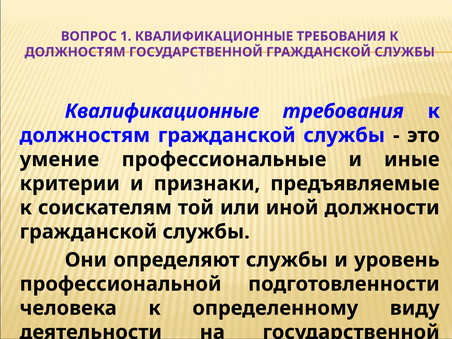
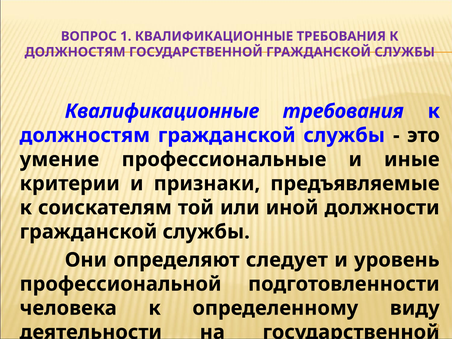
определяют службы: службы -> следует (287, 260)
